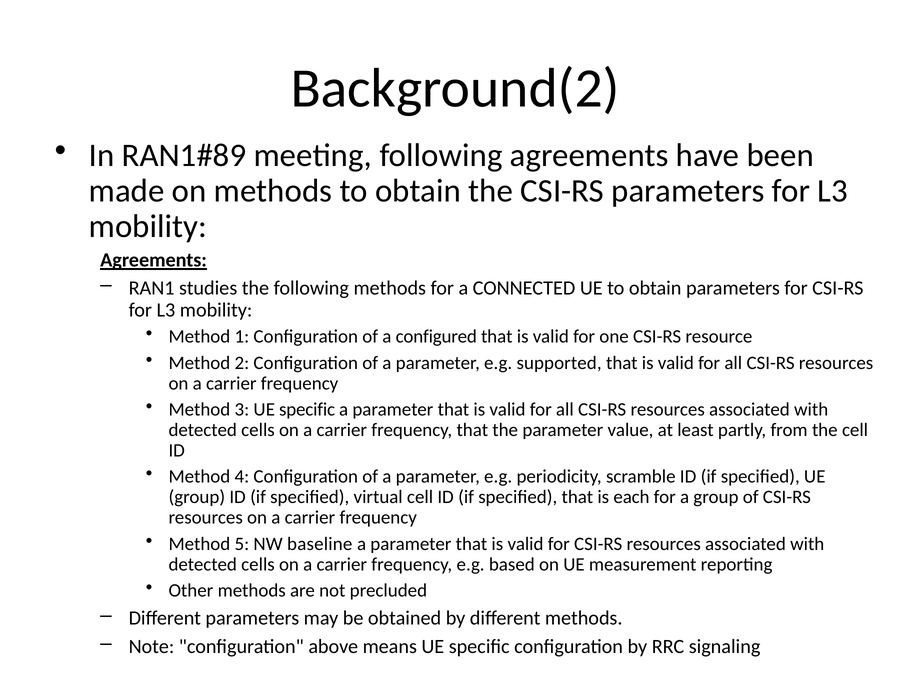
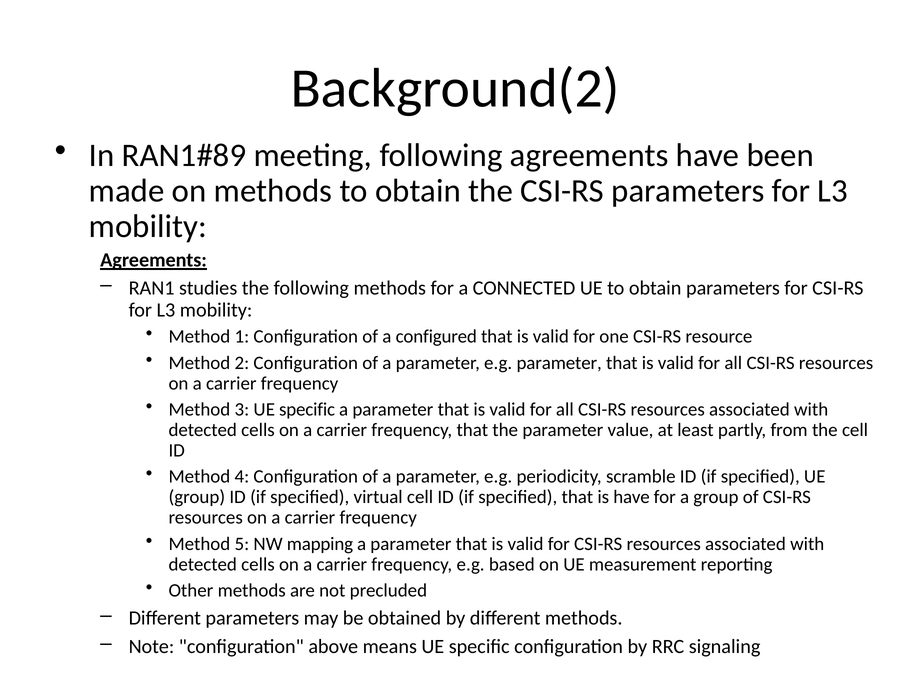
e.g supported: supported -> parameter (559, 363)
is each: each -> have (632, 497)
baseline: baseline -> mapping (320, 544)
